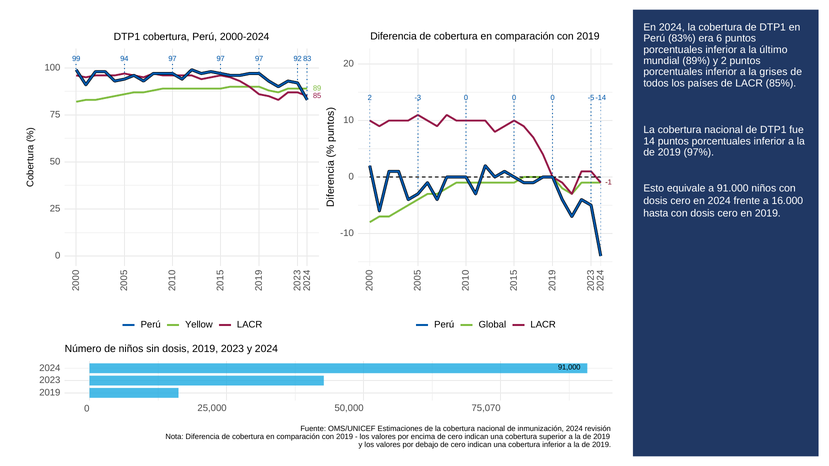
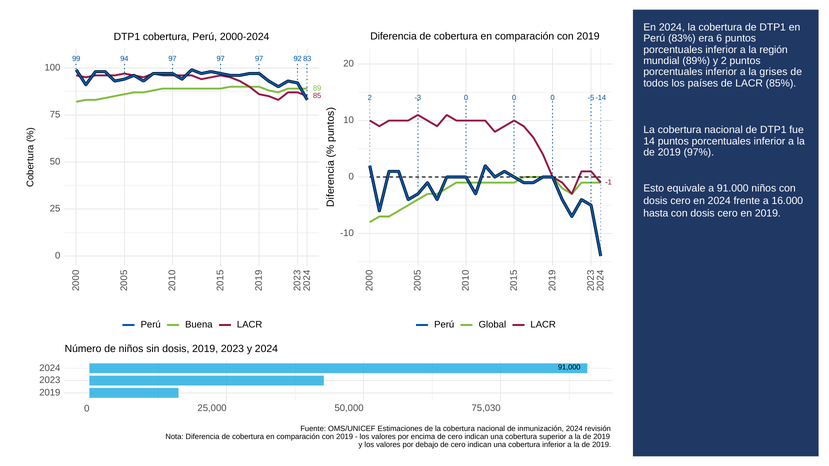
último: último -> región (774, 50)
Yellow: Yellow -> Buena (199, 325)
75,070: 75,070 -> 75,030 (486, 408)
